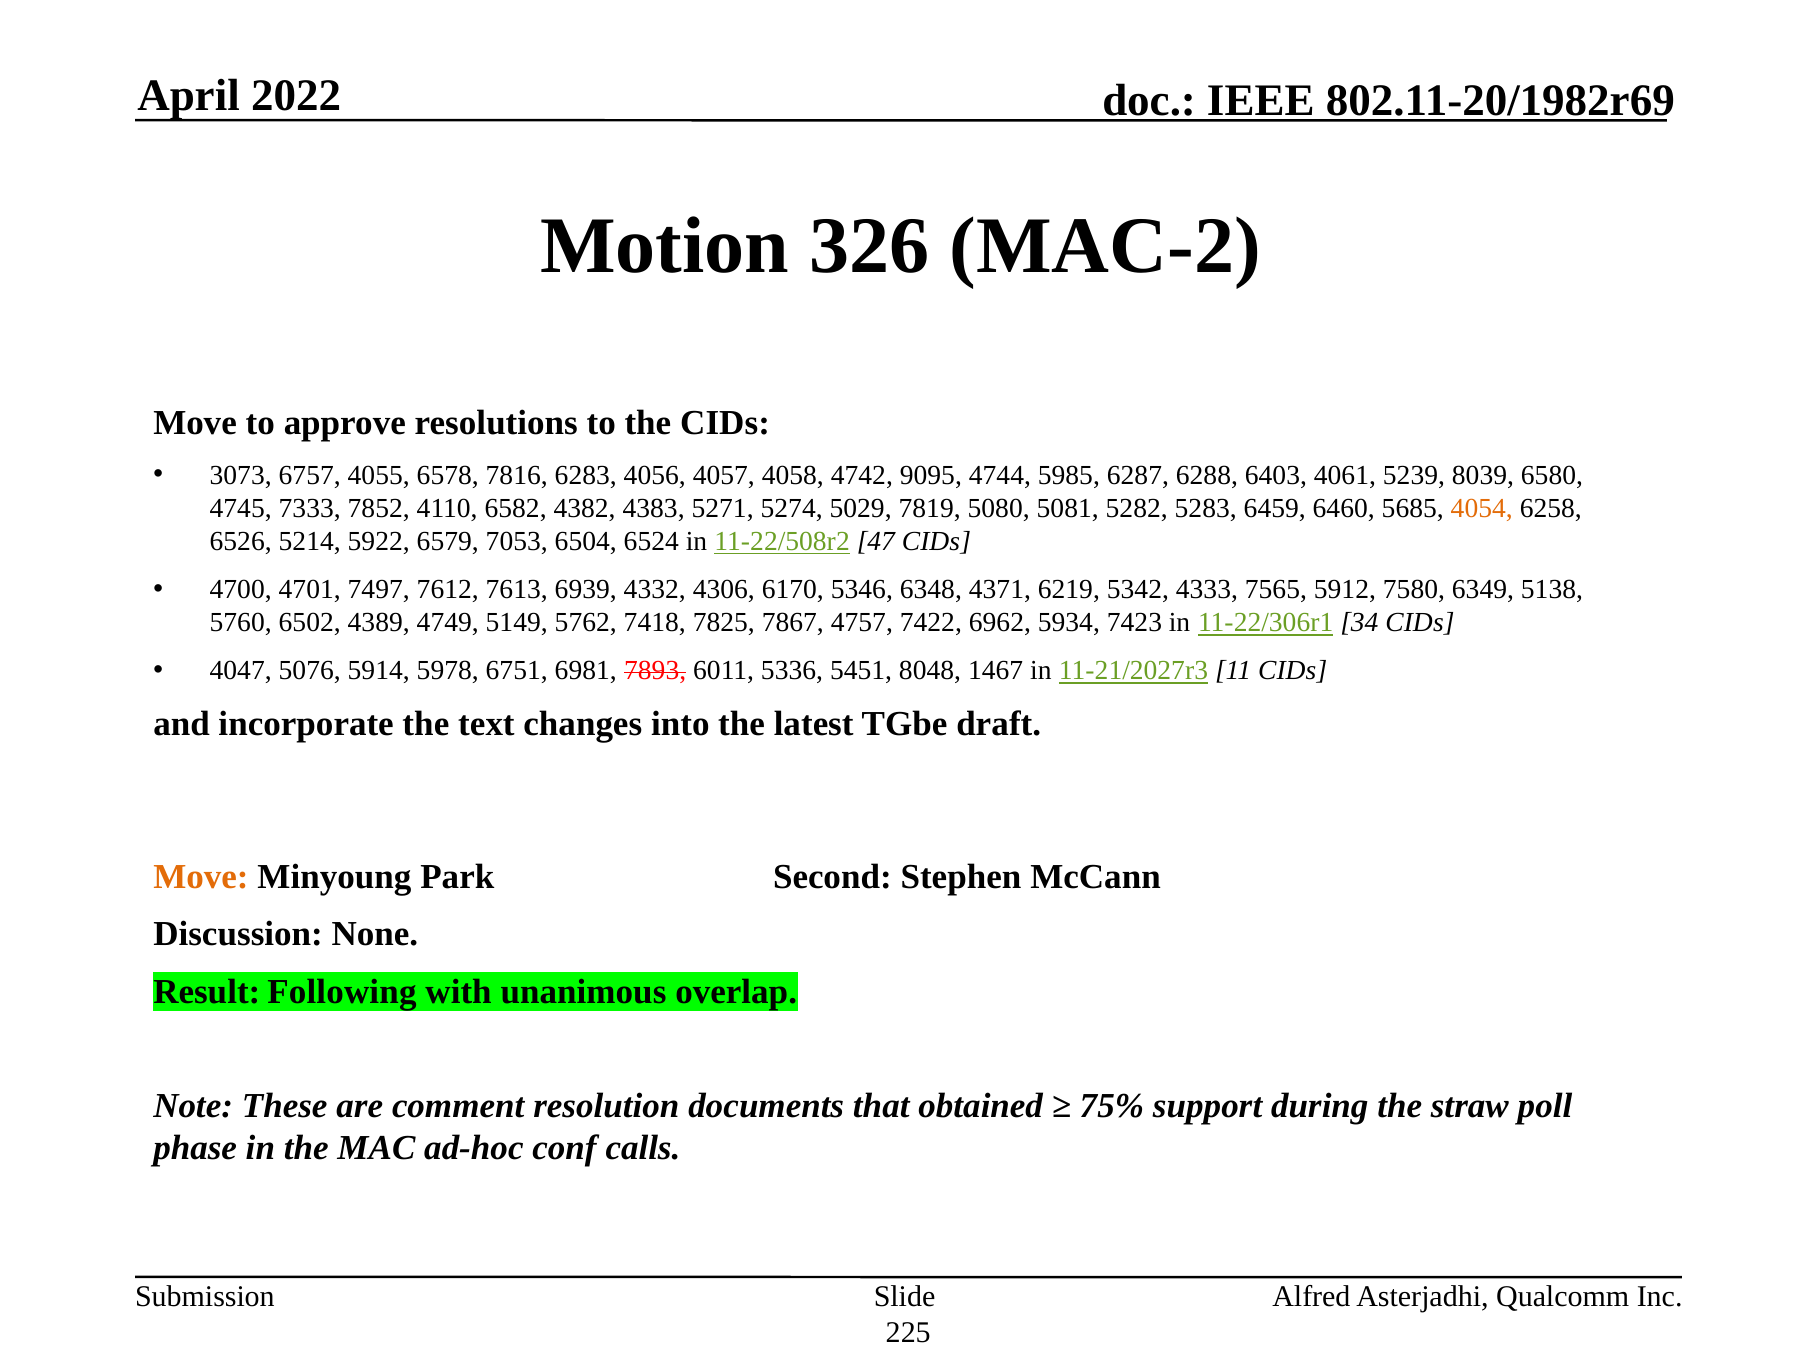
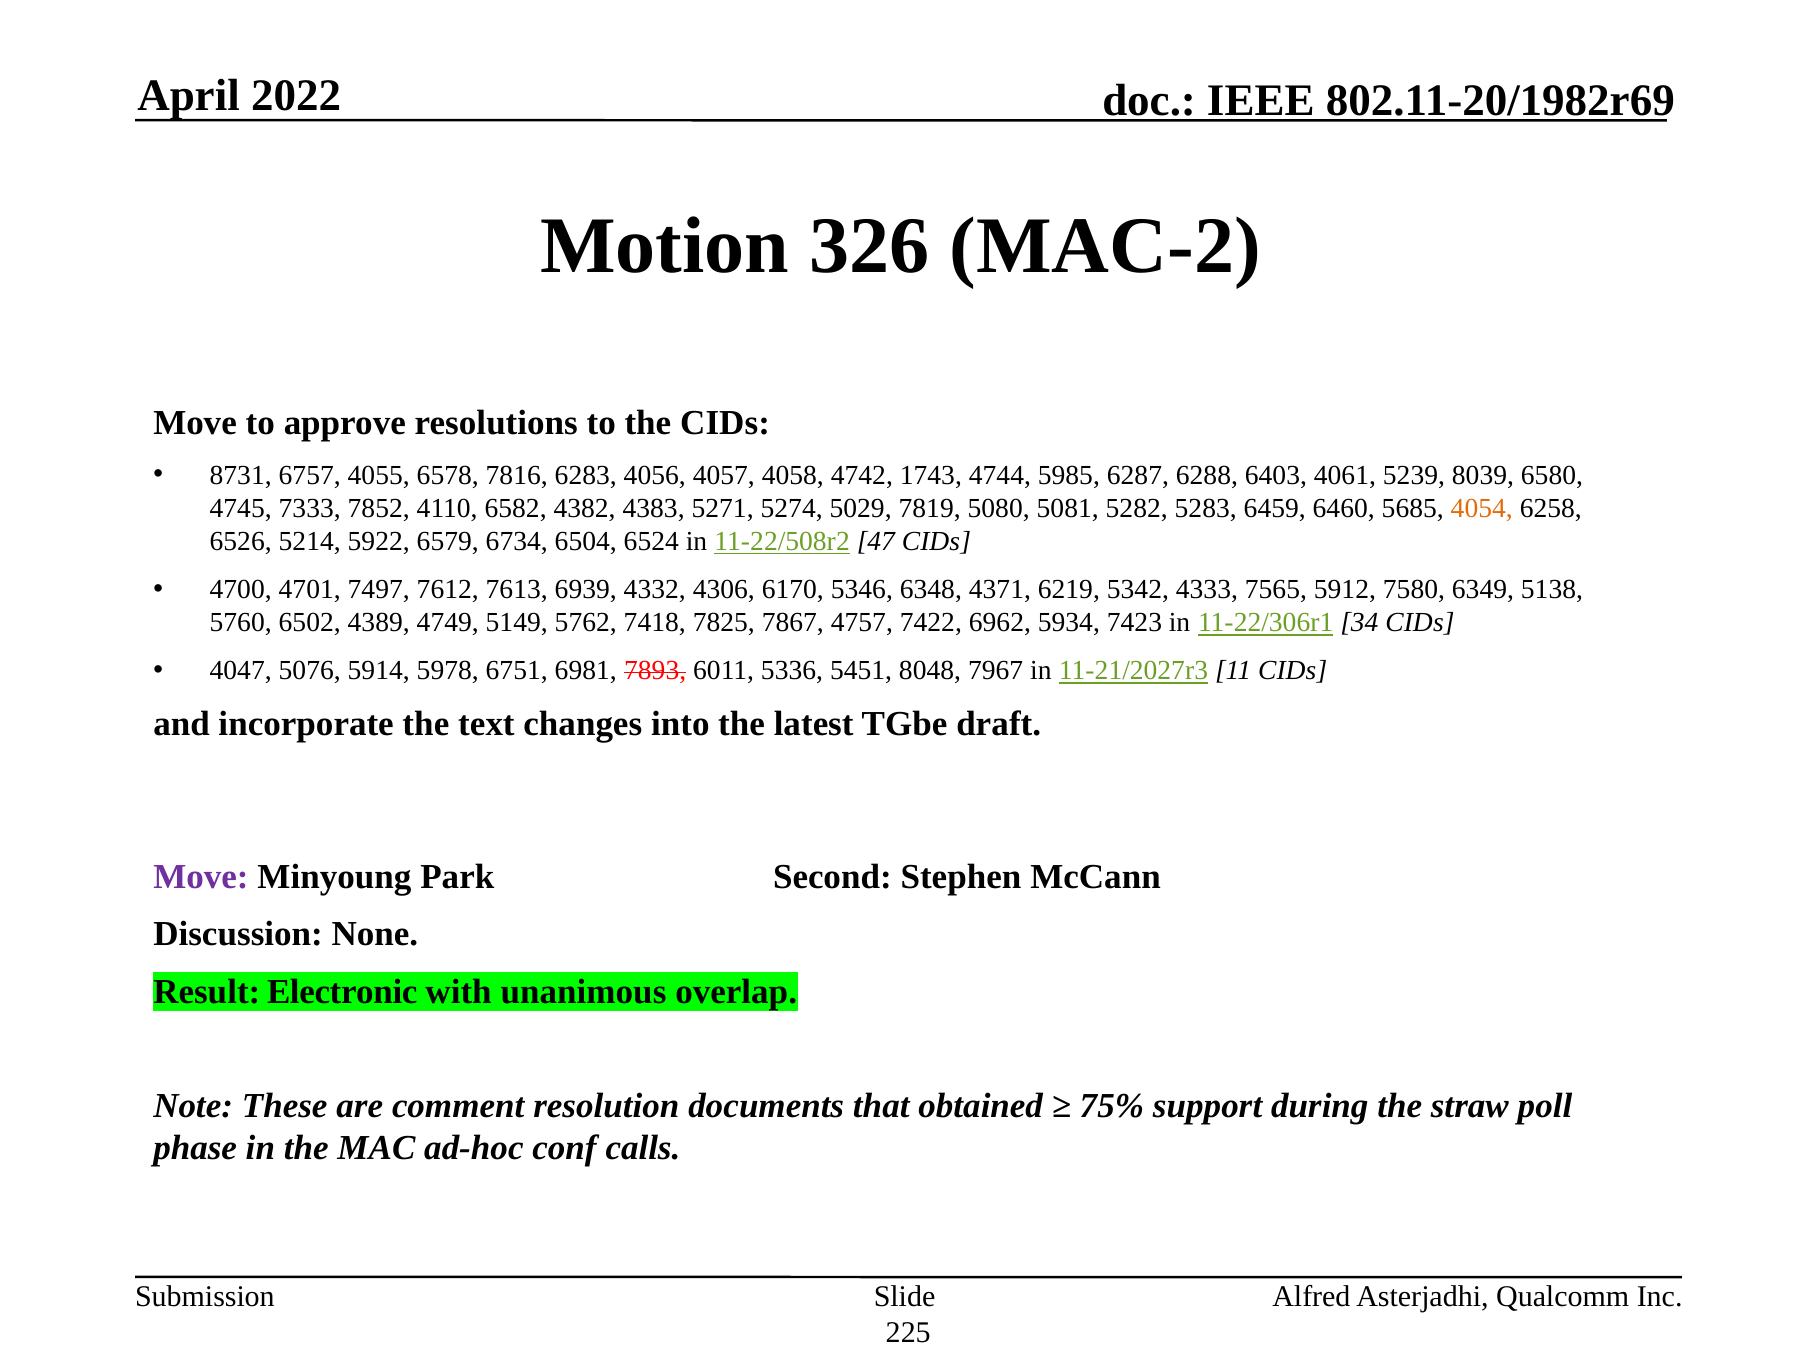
3073: 3073 -> 8731 (241, 475)
9095: 9095 -> 1743 (931, 475)
7053: 7053 -> 6734 (517, 541)
1467: 1467 -> 7967 (996, 670)
Move colour: orange -> purple (201, 877)
Following: Following -> Electronic (342, 991)
